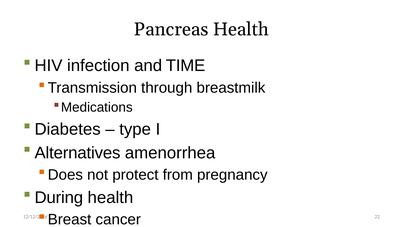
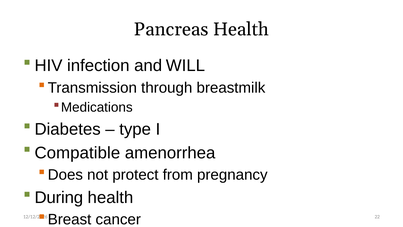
TIME: TIME -> WILL (185, 66)
Alternatives: Alternatives -> Compatible (77, 153)
